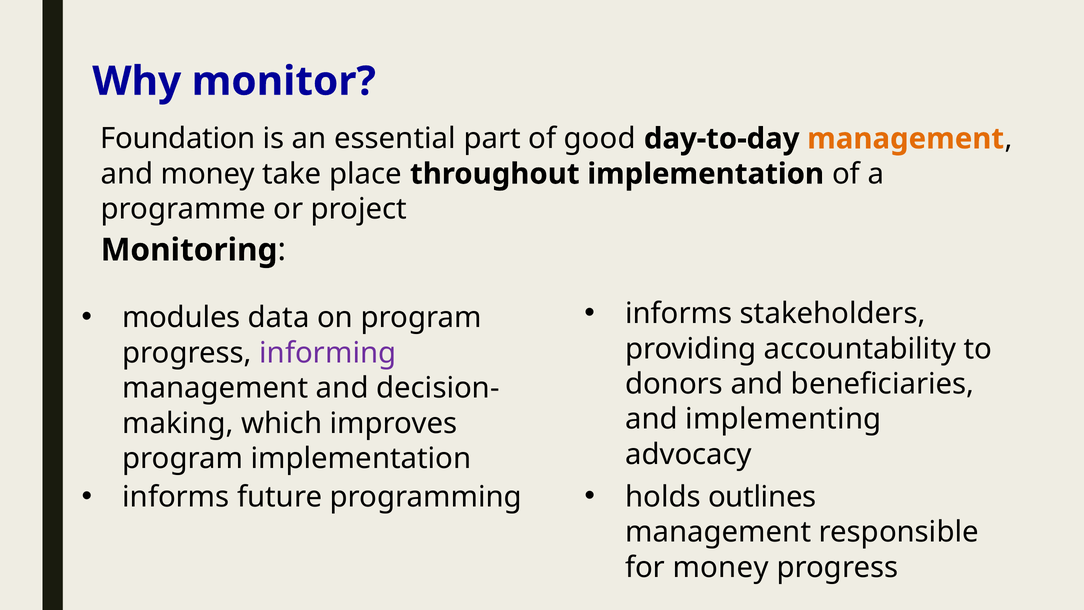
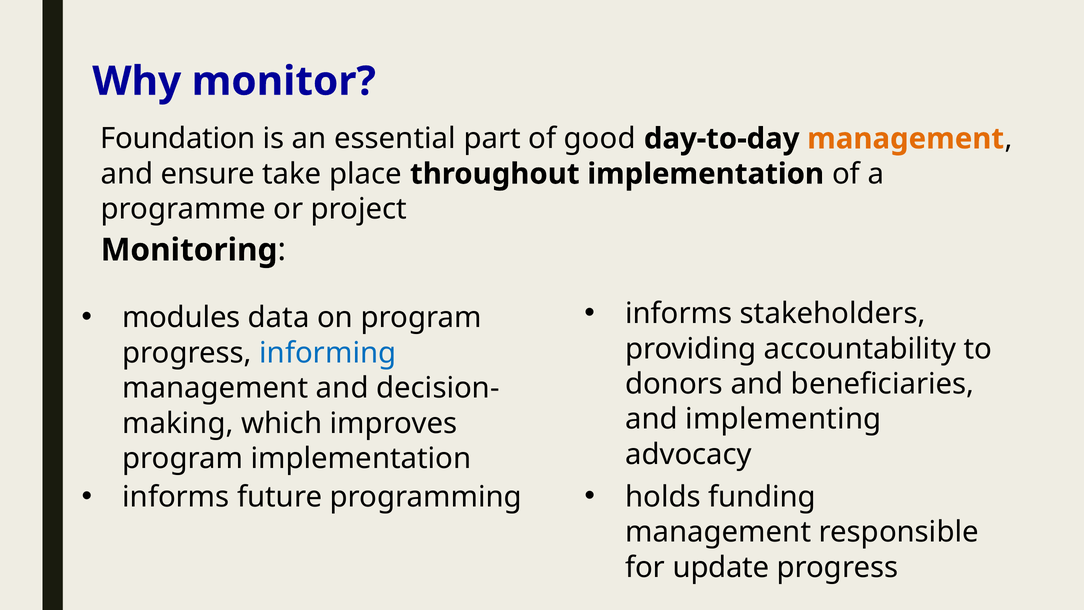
and money: money -> ensure (208, 174)
informing colour: purple -> blue (328, 353)
outlines: outlines -> funding (762, 497)
for money: money -> update (721, 567)
